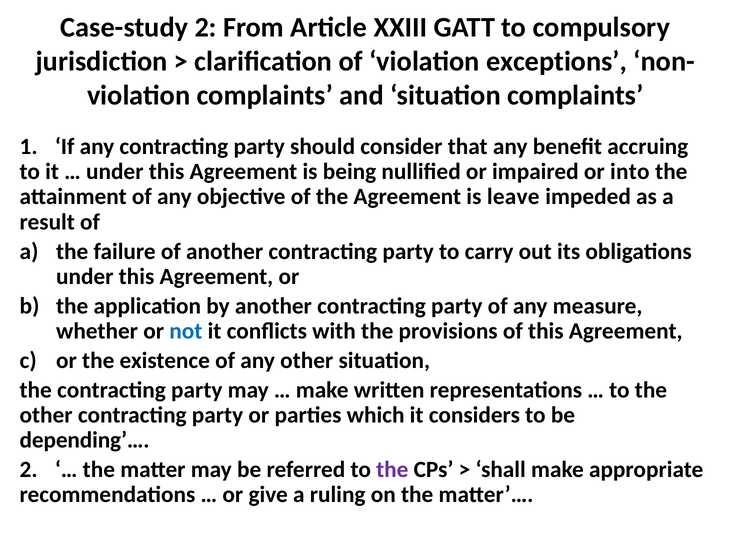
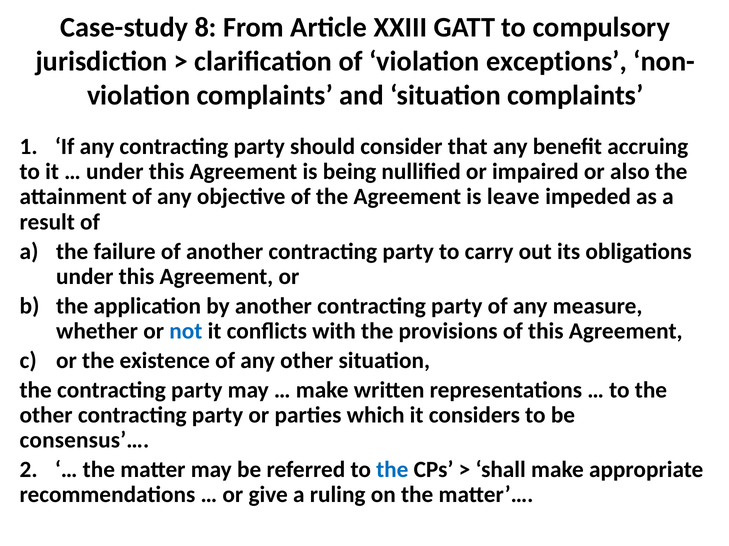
Case-study 2: 2 -> 8 (206, 27)
into: into -> also (630, 172)
depending’…: depending’… -> consensus’… (84, 441)
the colour: purple -> blue (392, 470)
